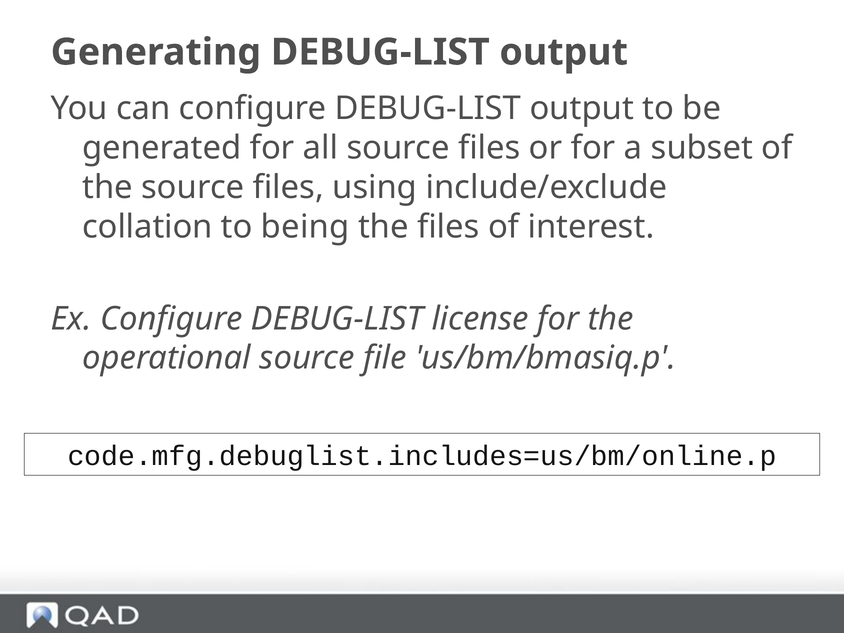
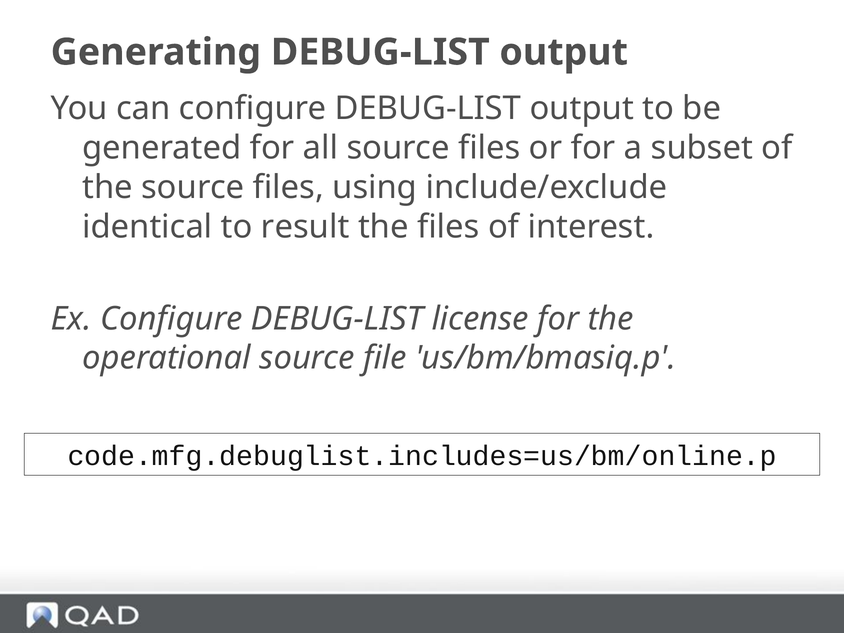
collation: collation -> identical (147, 227)
being: being -> result (305, 227)
